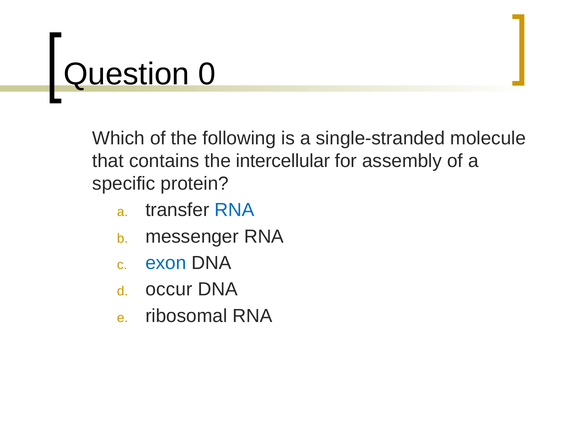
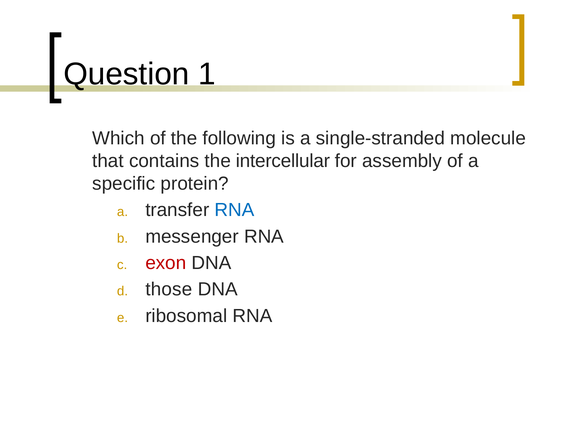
0: 0 -> 1 (207, 74)
exon colour: blue -> red (166, 263)
occur: occur -> those (169, 290)
